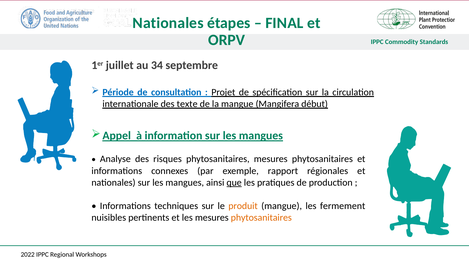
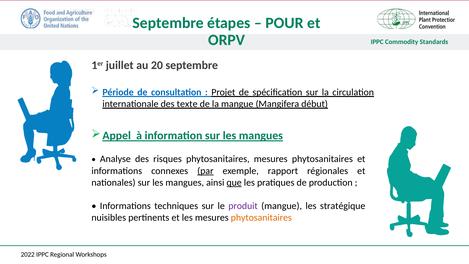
Nationales: Nationales -> Septembre (168, 23)
FINAL: FINAL -> POUR (284, 23)
34: 34 -> 20 (157, 65)
par underline: none -> present (205, 171)
produit colour: orange -> purple (243, 206)
fermement: fermement -> stratégique (343, 206)
